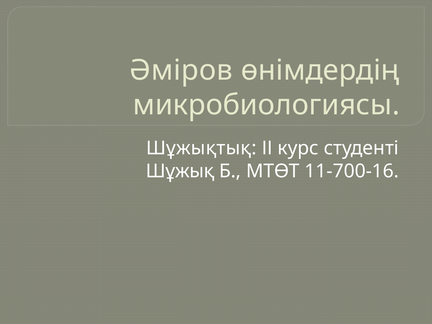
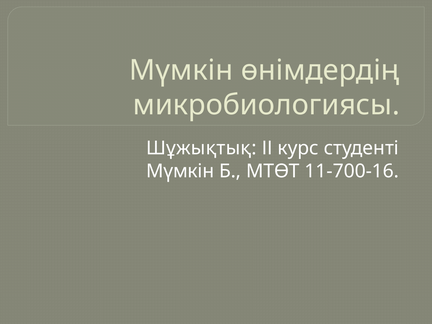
Әміров: Әміров -> Мүмкін (181, 70)
Шұжық: Шұжық -> Мүмкін (180, 171)
